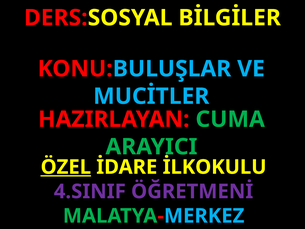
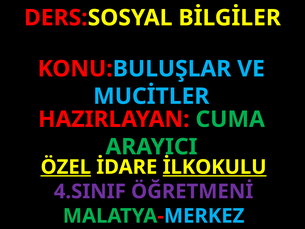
İLKOKULU underline: none -> present (215, 167)
